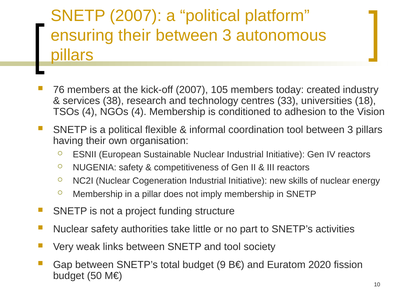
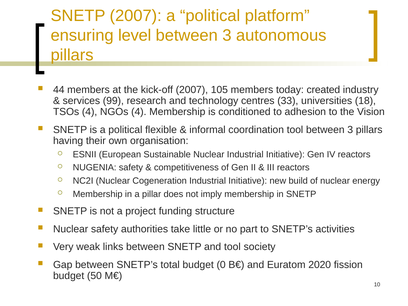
ensuring their: their -> level (135, 35)
76: 76 -> 44 (59, 90)
38: 38 -> 99 (113, 101)
skills: skills -> build (298, 181)
9: 9 -> 0 (221, 265)
